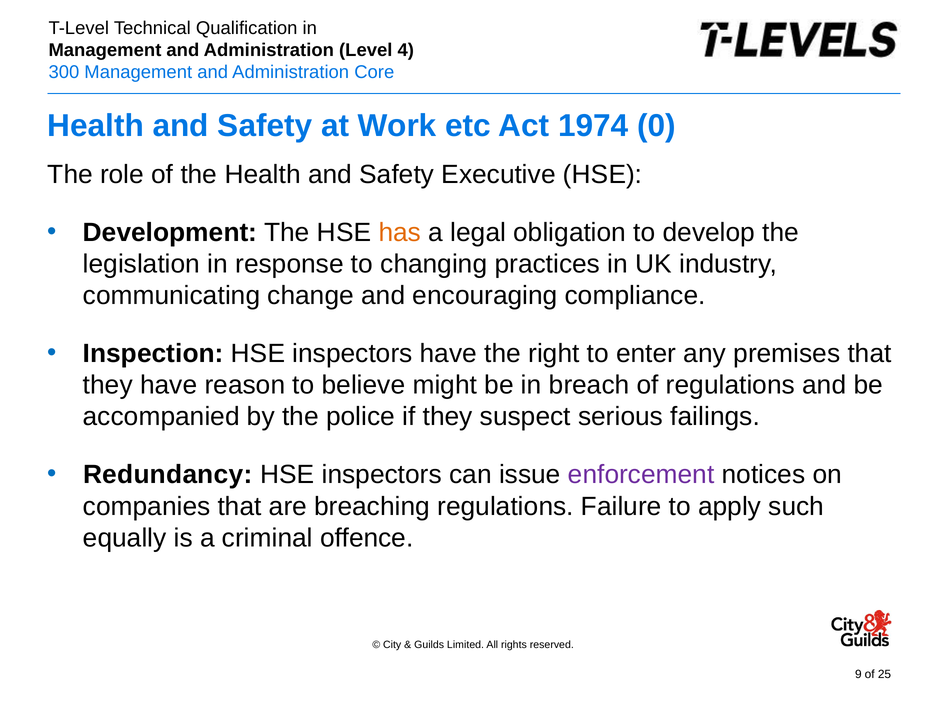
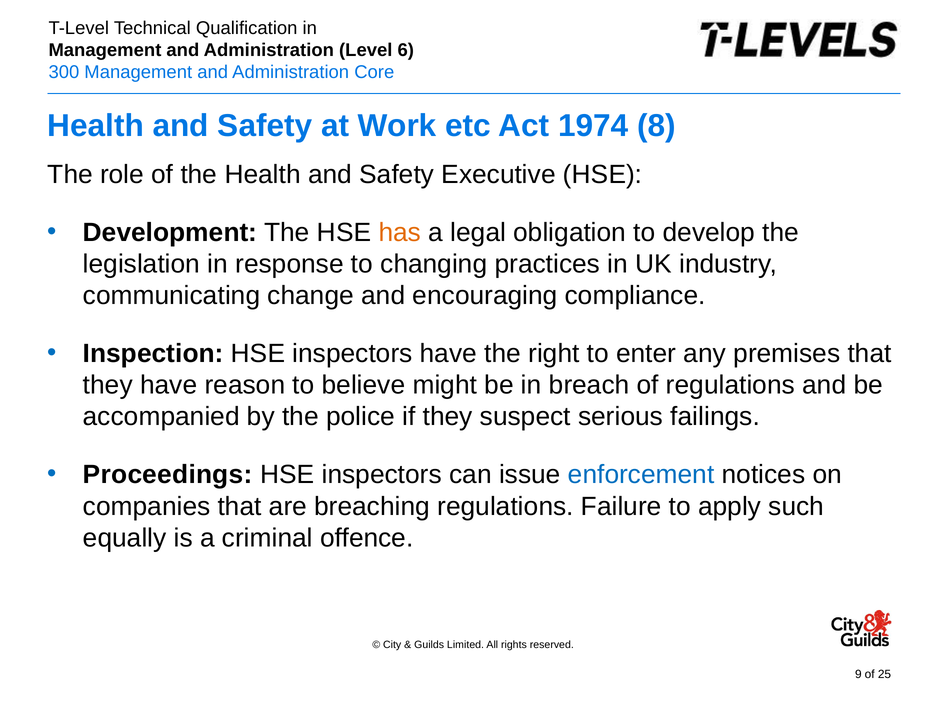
4: 4 -> 6 (406, 50)
0: 0 -> 8 (656, 126)
Redundancy: Redundancy -> Proceedings (168, 475)
enforcement colour: purple -> blue (641, 475)
